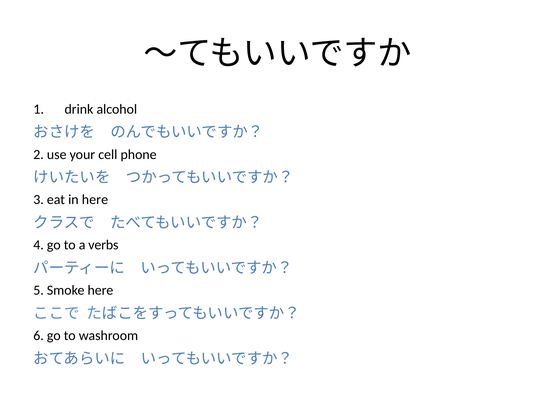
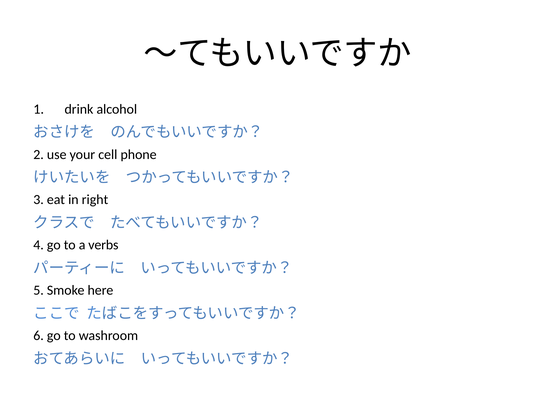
in here: here -> right (95, 200)
